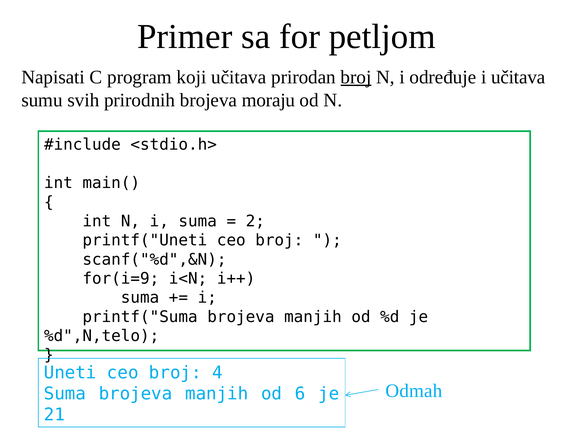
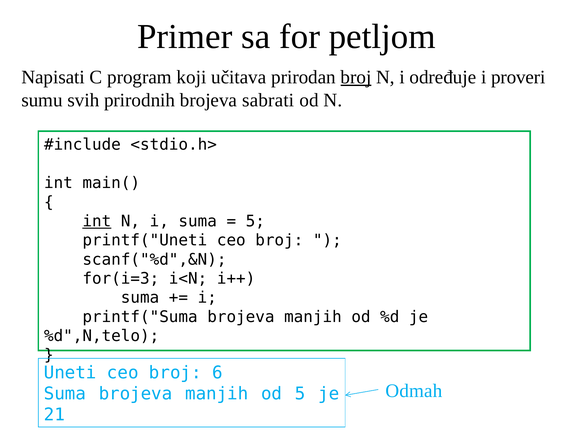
i učitava: učitava -> proveri (518, 77)
moraju: moraju -> sabrati (268, 100)
int underline: none -> present (97, 221)
2: 2 -> 5 (255, 221)
for(i=9: for(i=9 -> for(i=3 (121, 278)
4: 4 -> 6 (217, 373)
od 6: 6 -> 5 (300, 394)
